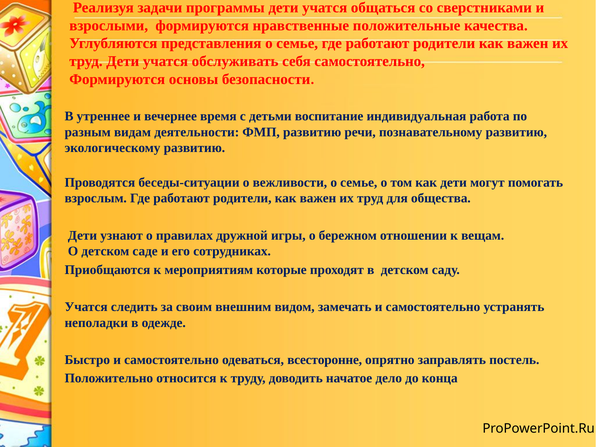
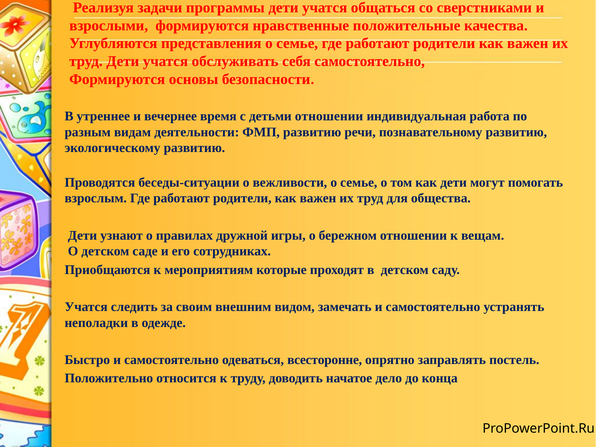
детьми воспитание: воспитание -> отношении (329, 116)
